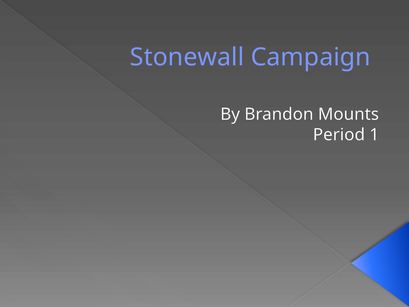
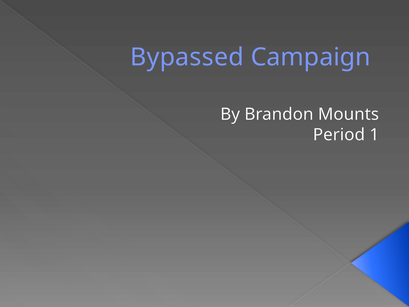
Stonewall: Stonewall -> Bypassed (187, 57)
